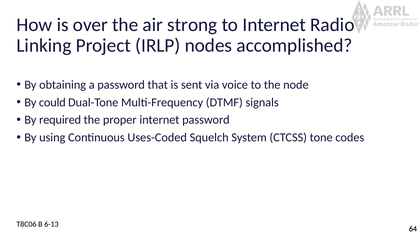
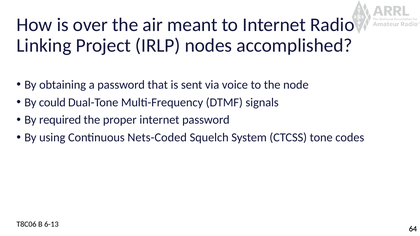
strong: strong -> meant (192, 25)
Uses-Coded: Uses-Coded -> Nets-Coded (157, 138)
